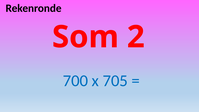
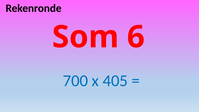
2: 2 -> 6 (136, 37)
705: 705 -> 405 (115, 81)
